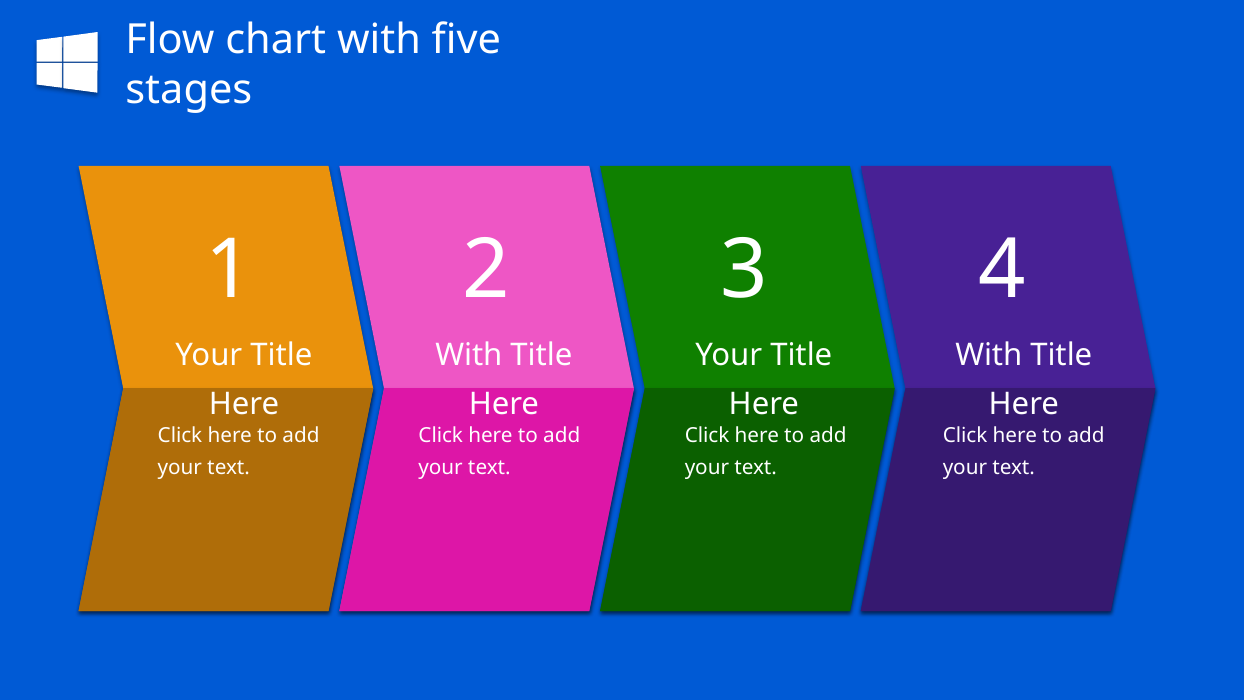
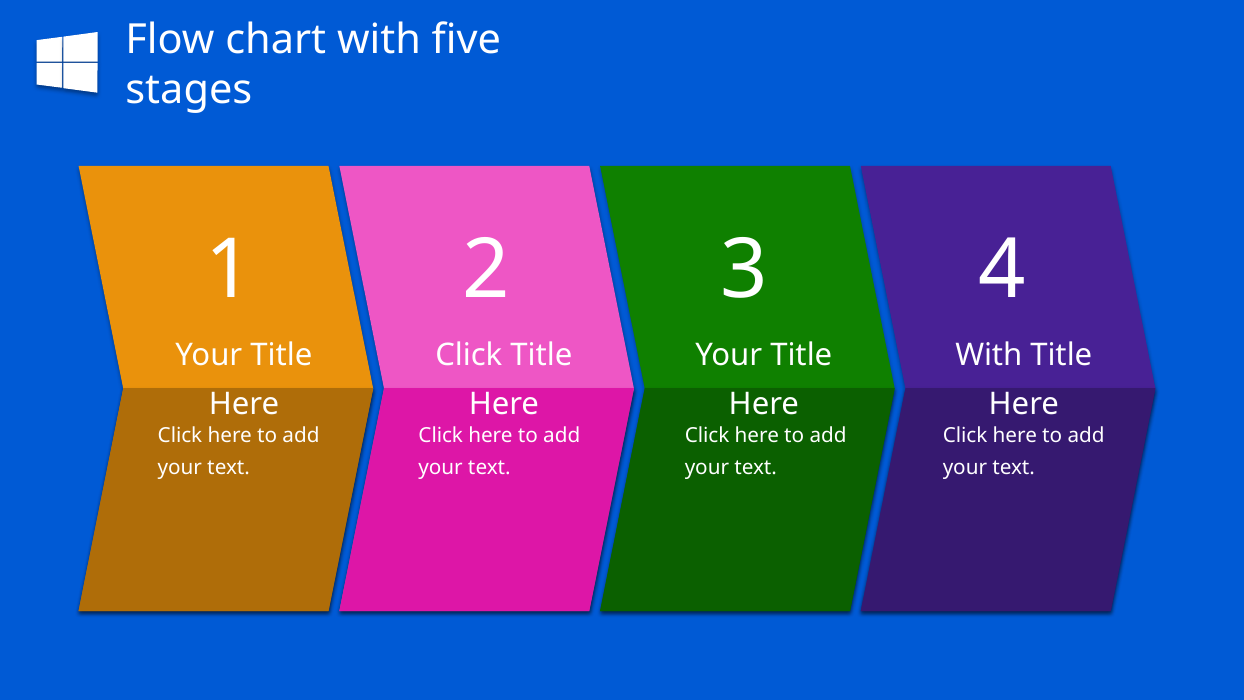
With: With -> Click (469, 356)
